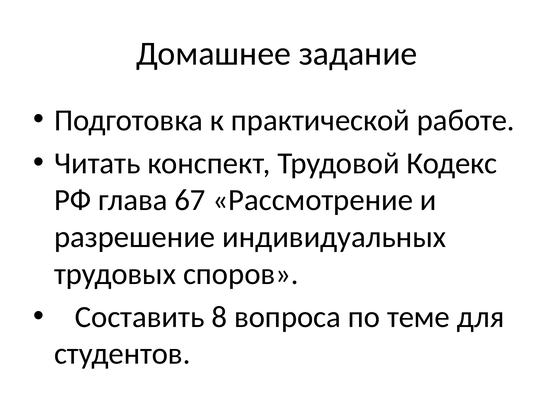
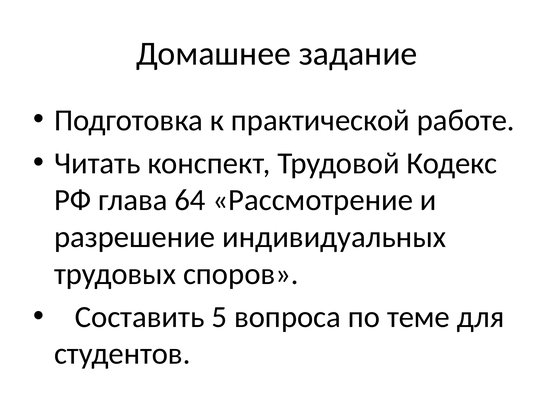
67: 67 -> 64 (190, 200)
8: 8 -> 5 (219, 317)
